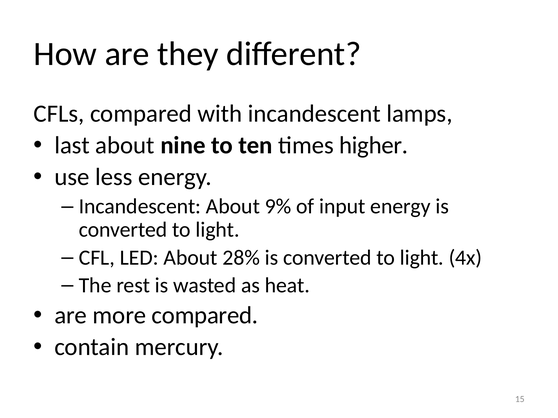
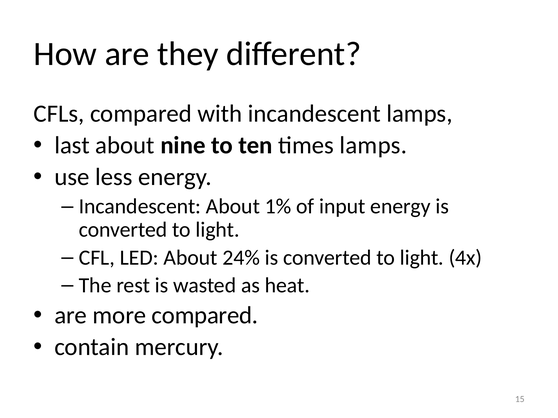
times higher: higher -> lamps (373, 145)
9%: 9% -> 1% (278, 207)
28%: 28% -> 24% (241, 258)
